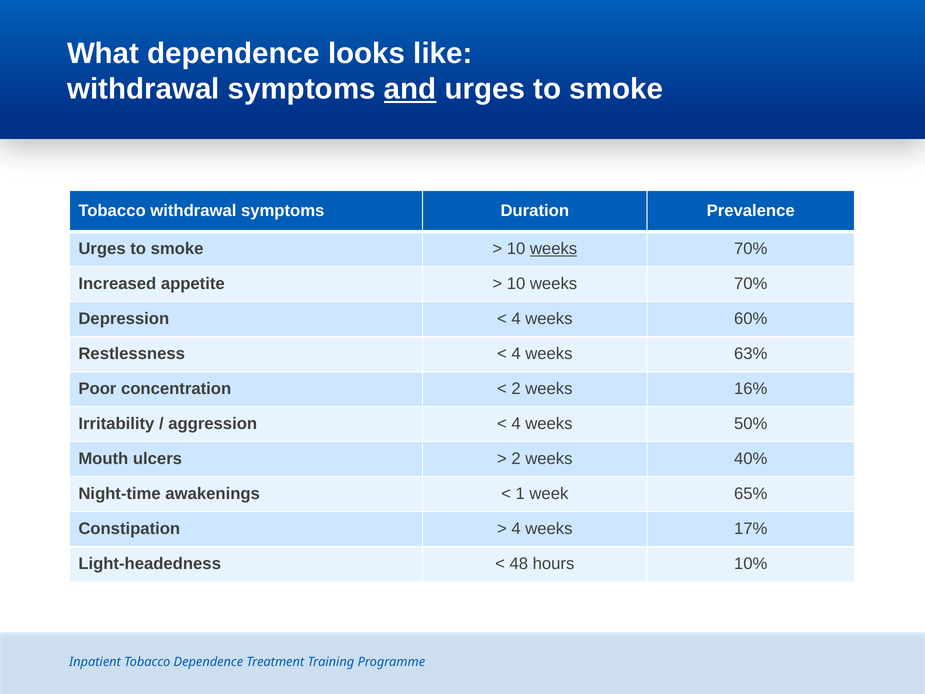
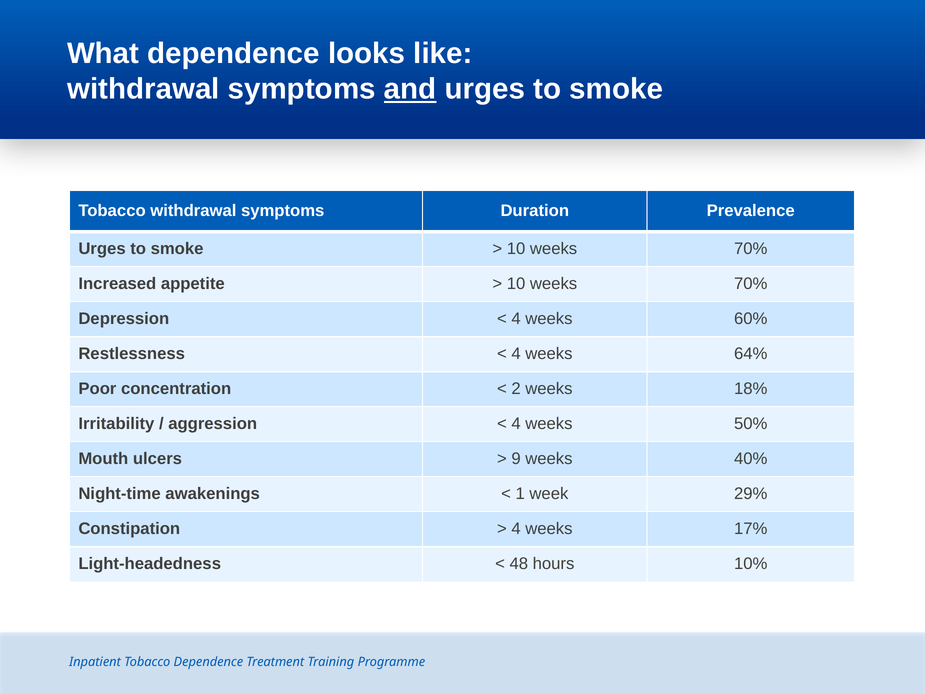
weeks underline: present -> none (554, 249)
63%: 63% -> 64% (751, 354)
16%: 16% -> 18% (751, 389)
2: 2 -> 9 (516, 458)
65%: 65% -> 29% (751, 493)
